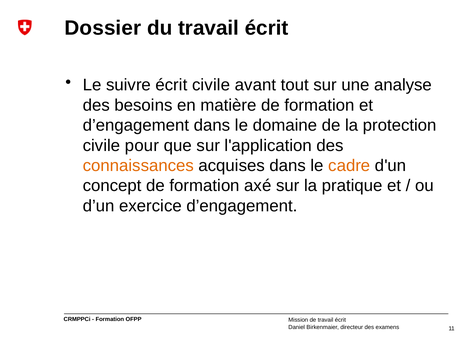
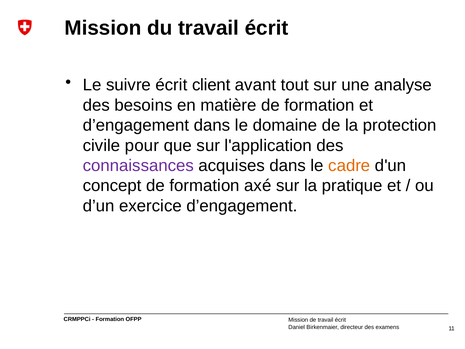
Dossier: Dossier -> Mission (103, 28)
écrit civile: civile -> client (211, 85)
connaissances colour: orange -> purple (138, 166)
